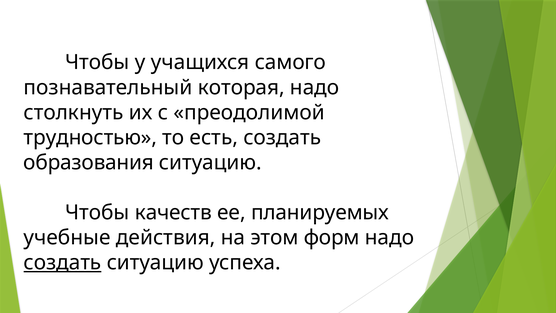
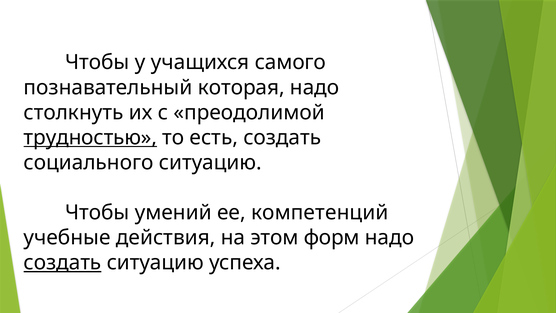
трудностью underline: none -> present (90, 137)
образования: образования -> социального (89, 162)
качеств: качеств -> умений (173, 213)
планируемых: планируемых -> компетенций (320, 213)
